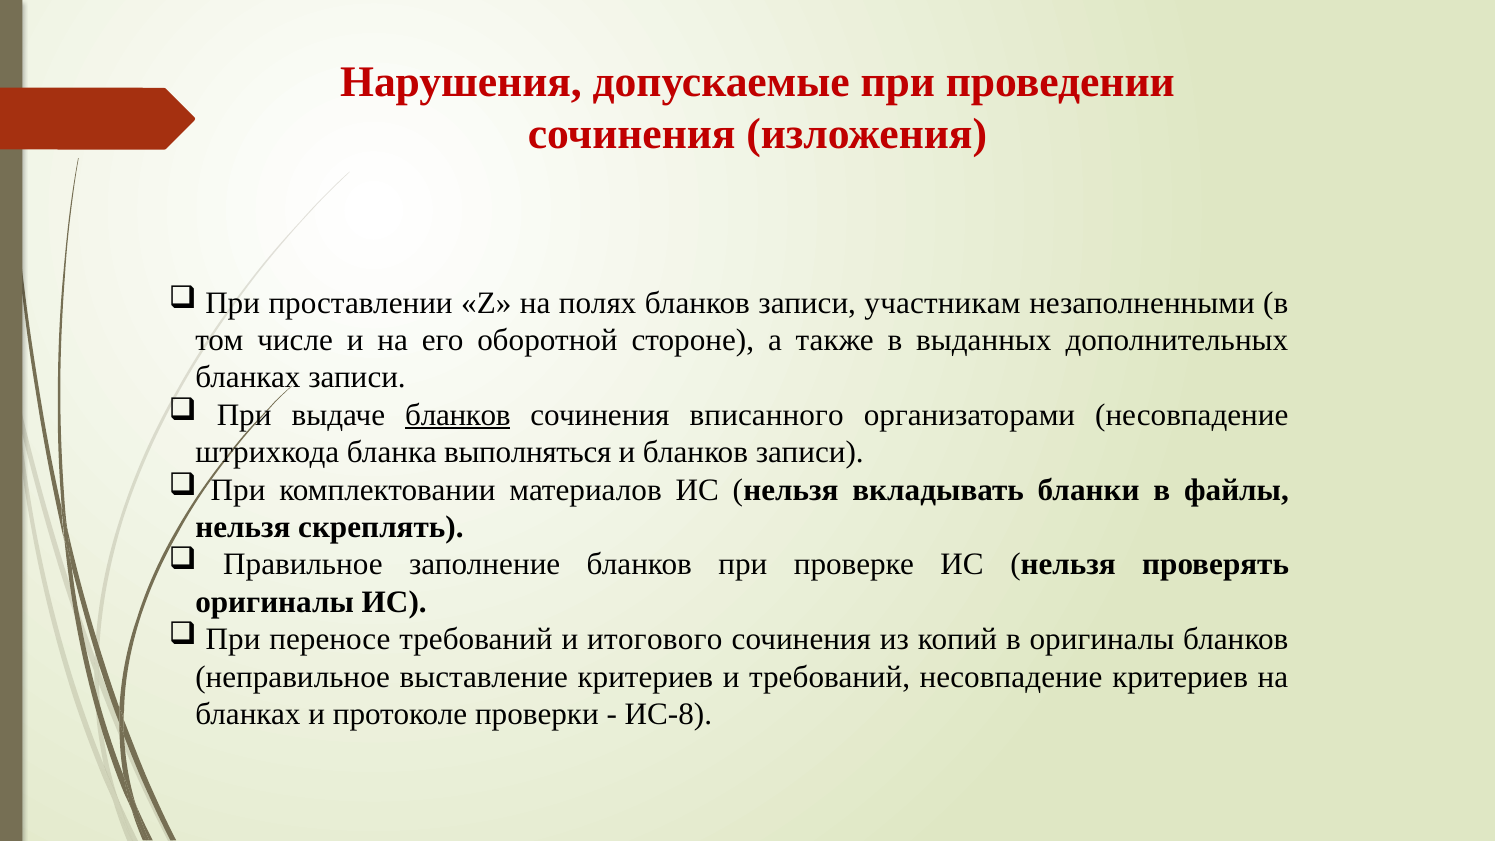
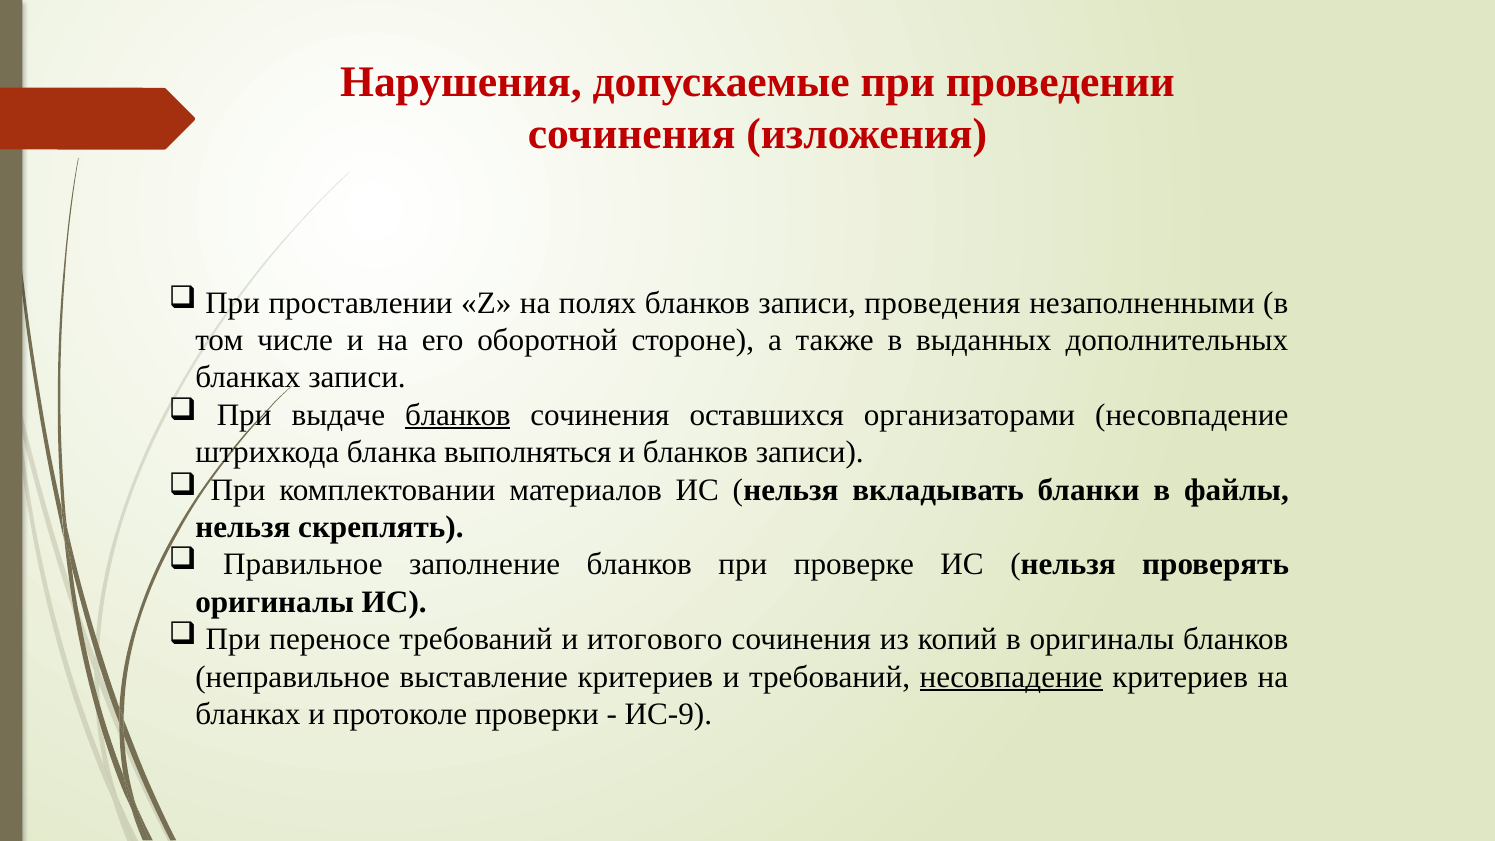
участникам: участникам -> проведения (942, 303)
вписанного: вписанного -> оставшихся (767, 415)
несовпадение underline: none -> present (1011, 677)
ИС-8: ИС-8 -> ИС-9 (668, 714)
